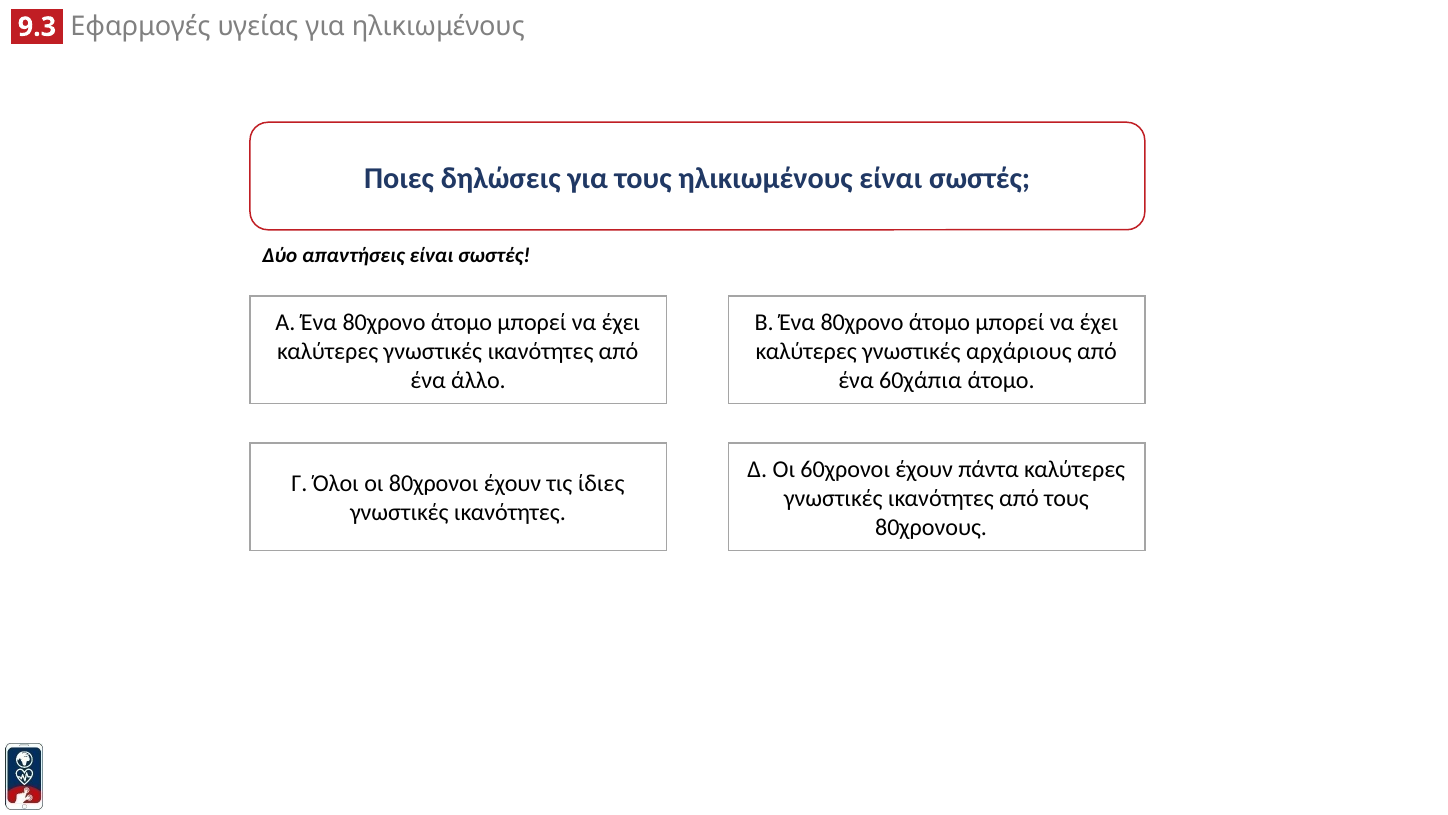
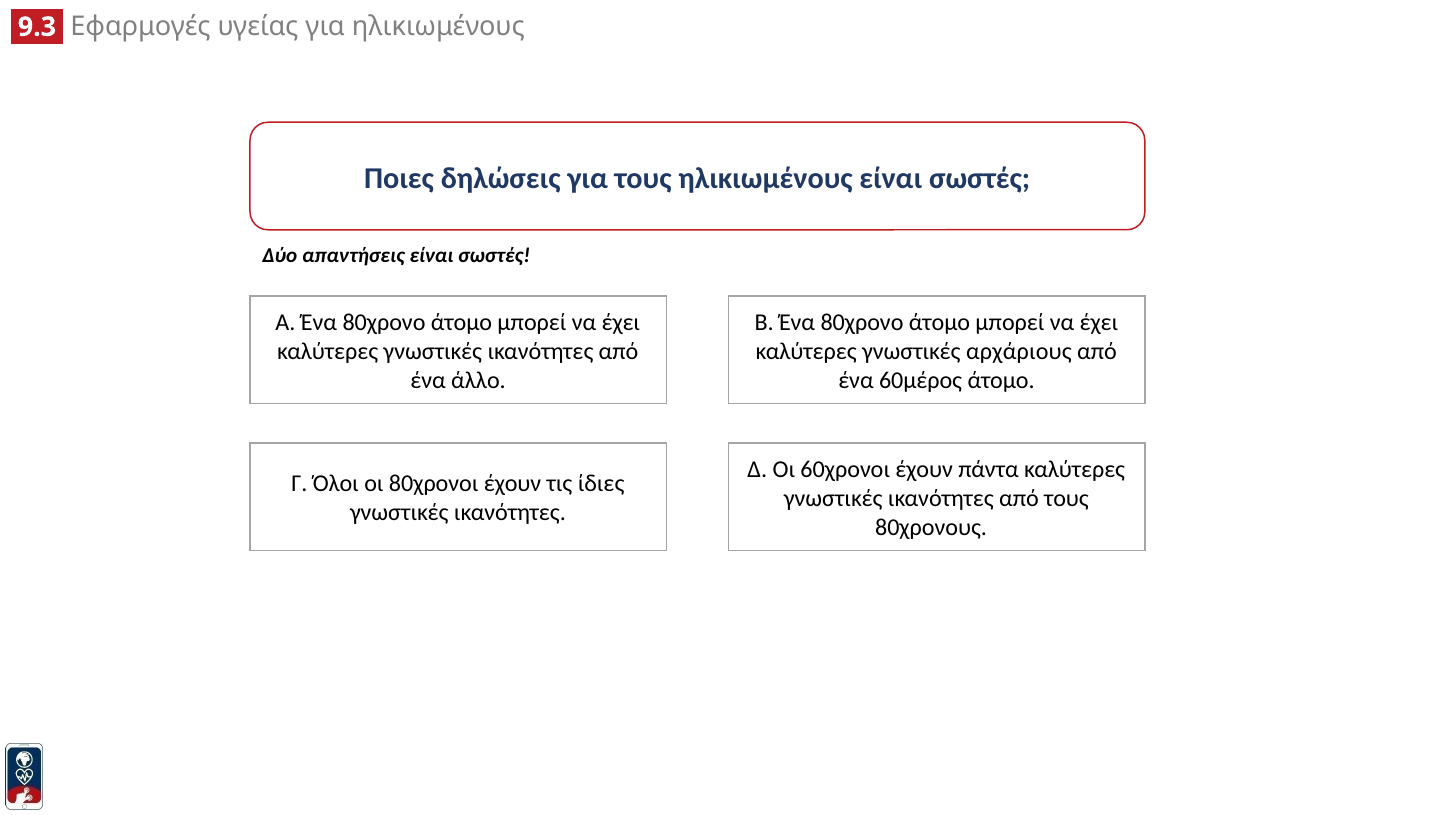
60χάπια: 60χάπια -> 60μέρος (921, 380)
